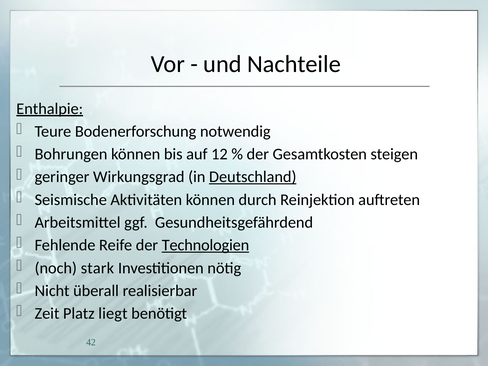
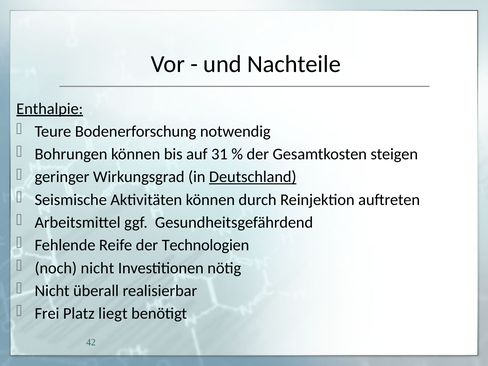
12: 12 -> 31 (219, 154)
Technologien underline: present -> none (206, 245)
noch stark: stark -> nicht (97, 268)
Zeit: Zeit -> Frei (47, 314)
